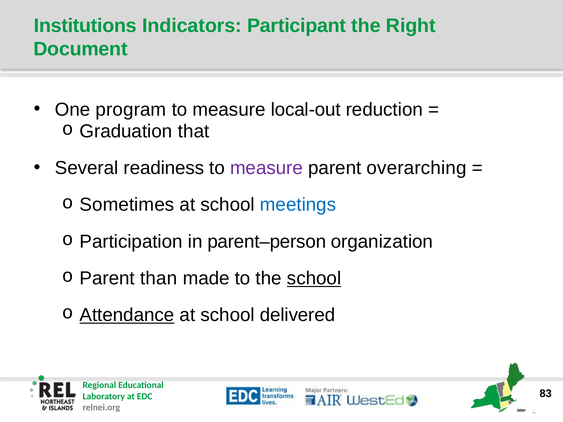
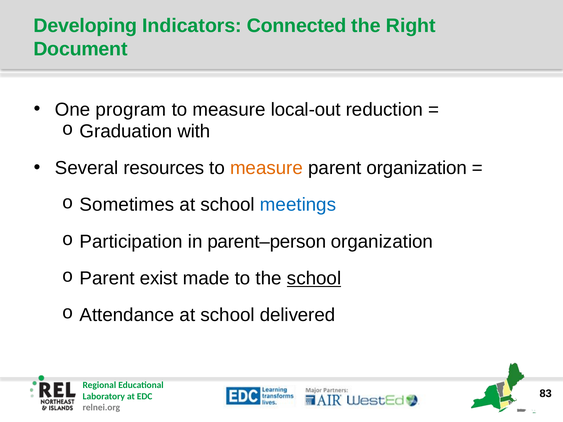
Institutions: Institutions -> Developing (85, 26)
Participant: Participant -> Connected (297, 26)
that: that -> with (194, 131)
readiness: readiness -> resources (164, 168)
measure colour: purple -> orange (267, 168)
parent overarching: overarching -> organization (417, 168)
than: than -> exist (159, 278)
Attendance underline: present -> none (127, 315)
